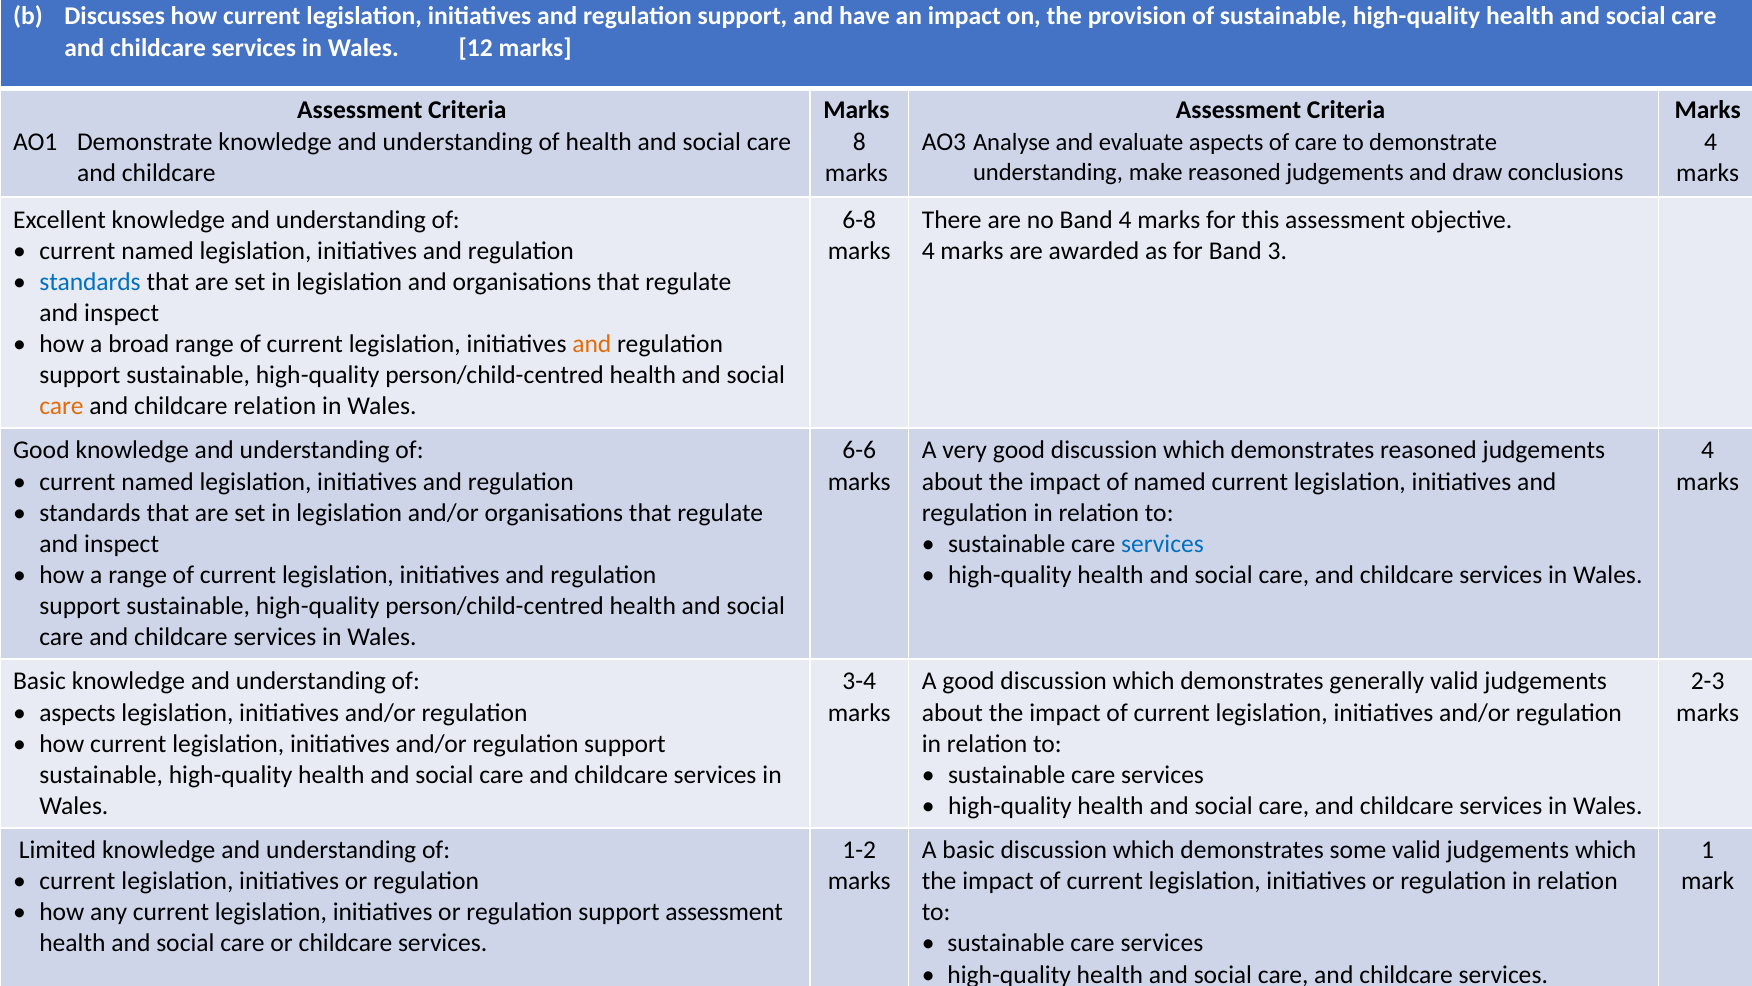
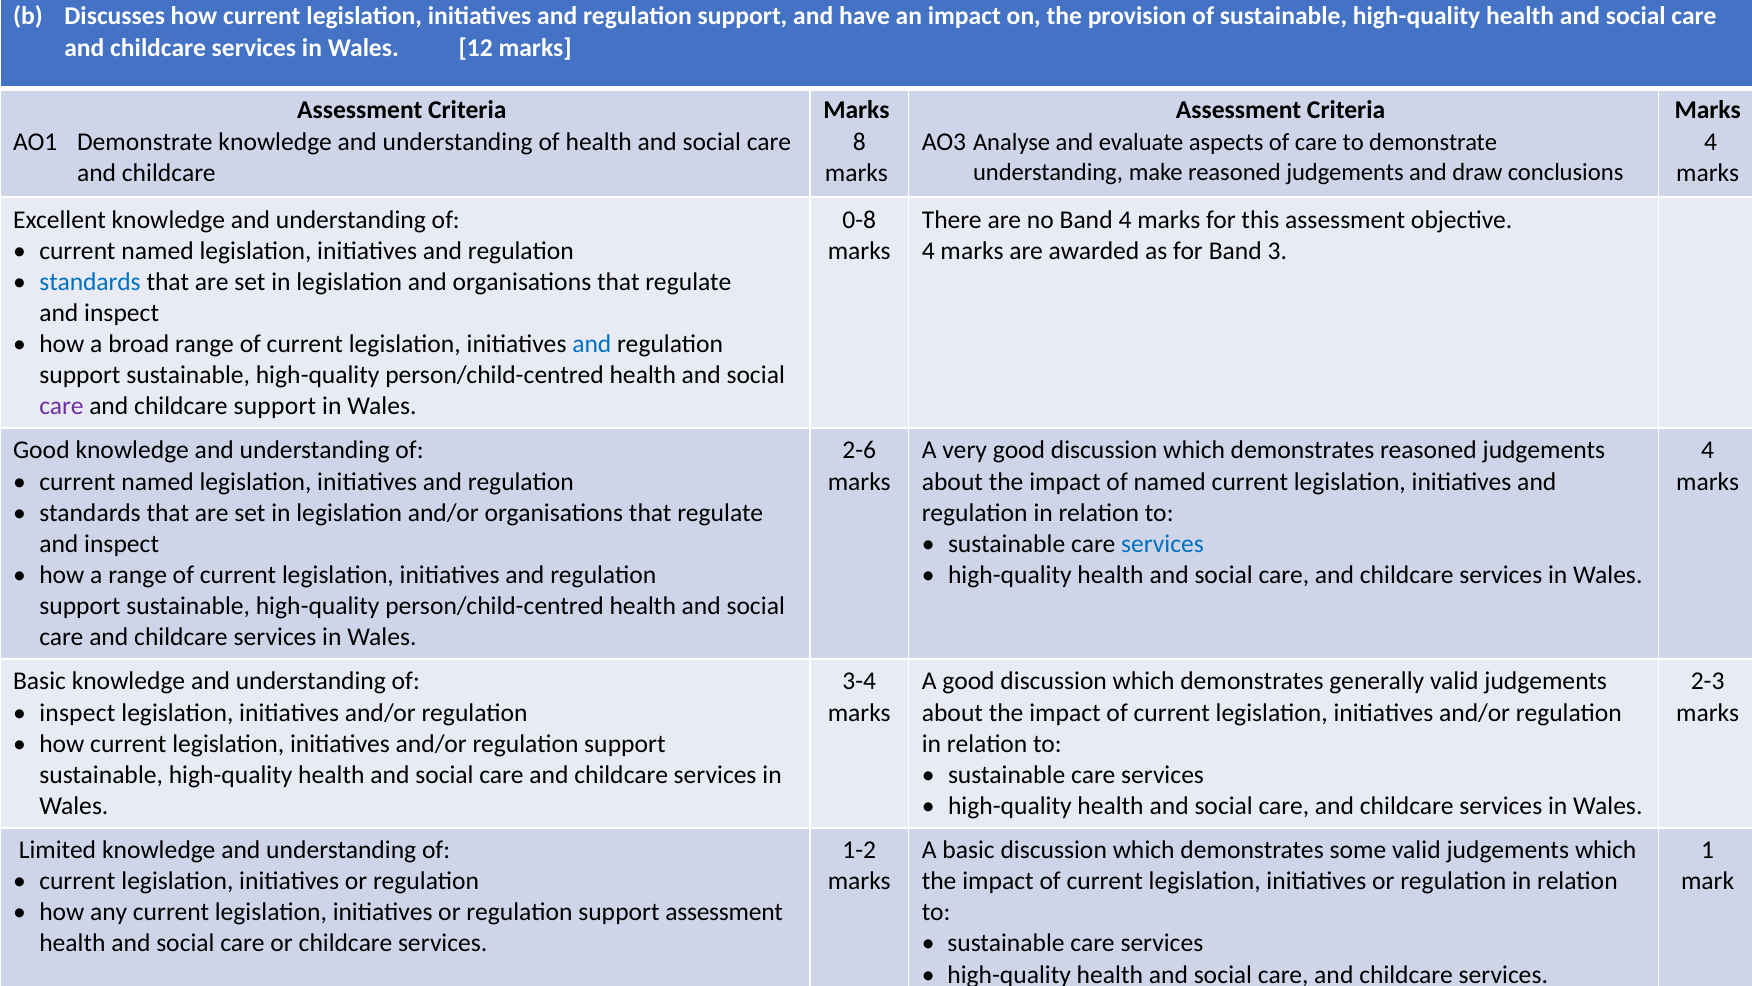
6-8: 6-8 -> 0-8 (859, 219)
and colour: orange -> blue (592, 344)
care colour: orange -> purple (61, 406)
childcare relation: relation -> support (275, 406)
6-6: 6-6 -> 2-6 (859, 450)
aspects: aspects -> inspect (77, 712)
